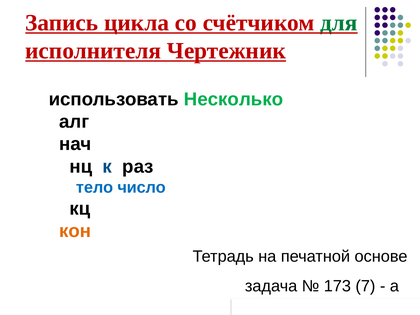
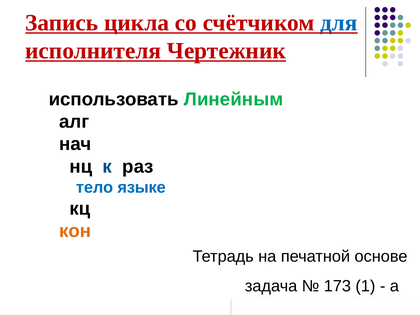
для colour: green -> blue (339, 23)
Несколько: Несколько -> Линейным (234, 99)
число: число -> языке (142, 187)
7: 7 -> 1 (365, 286)
